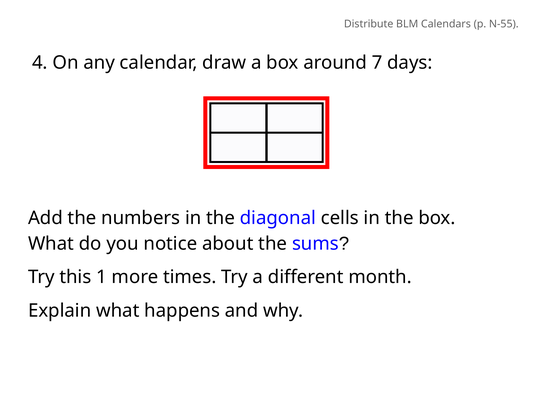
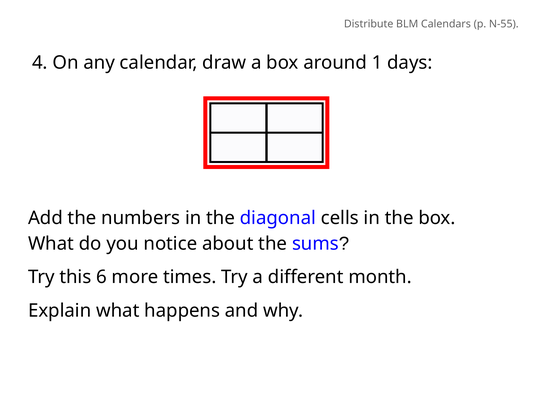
7: 7 -> 1 (377, 63)
1: 1 -> 6 (102, 277)
